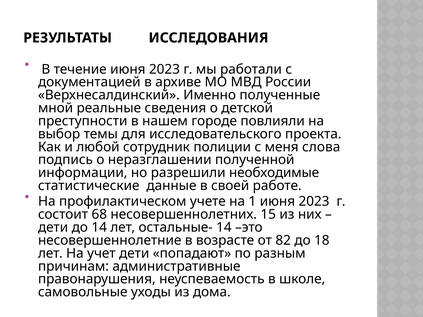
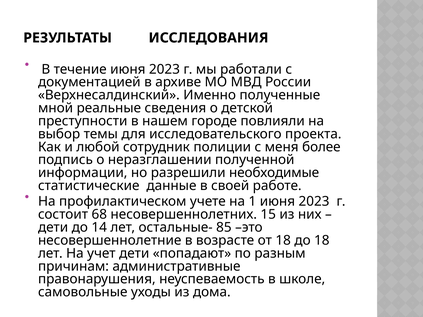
слова: слова -> более (321, 147)
остальные- 14: 14 -> 85 (224, 228)
от 82: 82 -> 18 (283, 241)
